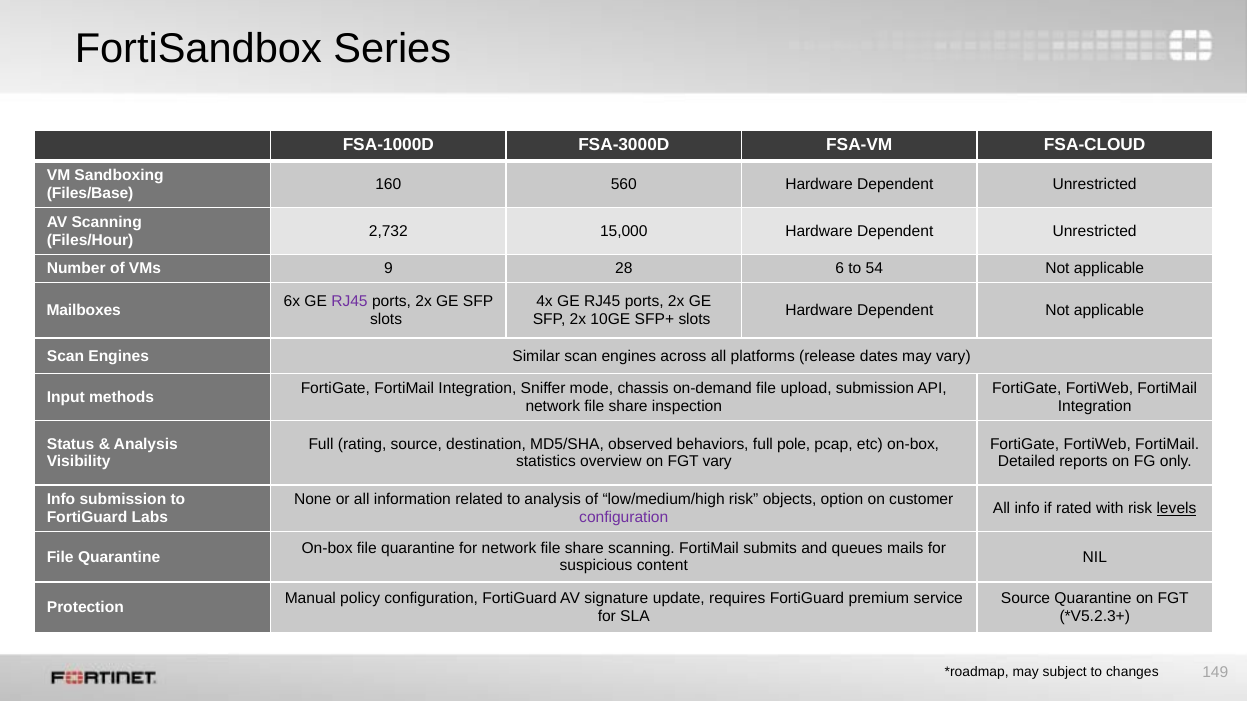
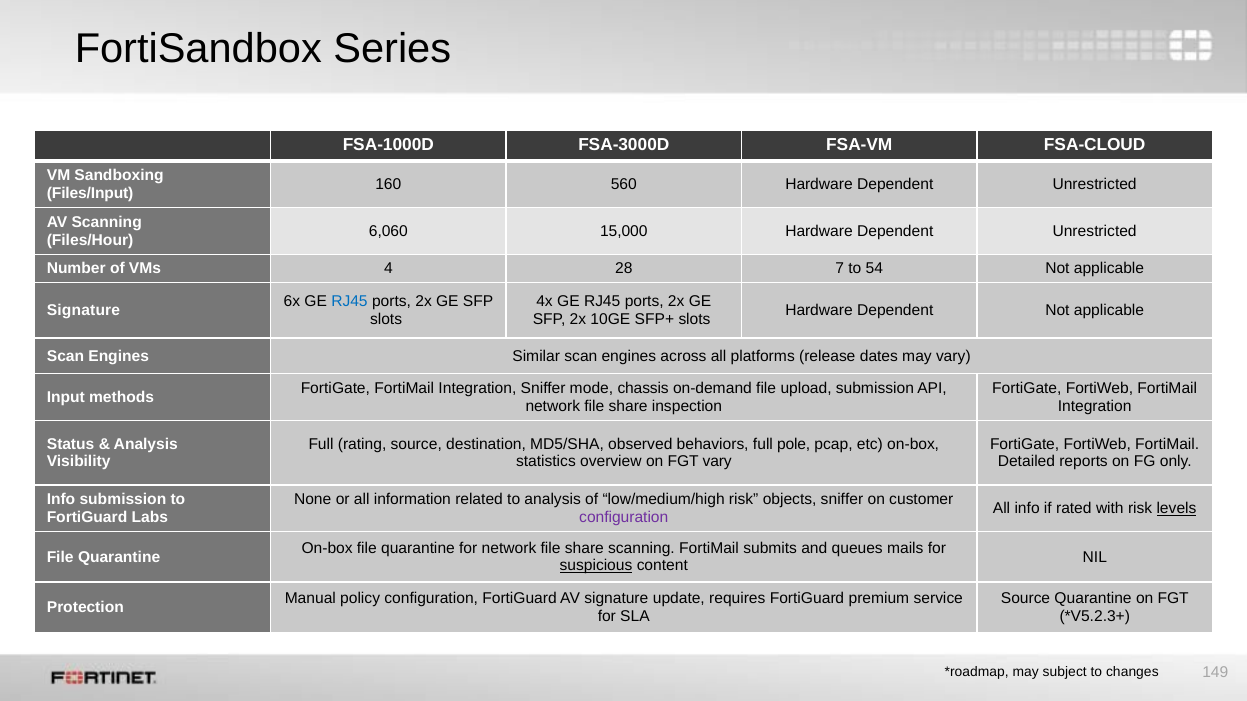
Files/Base: Files/Base -> Files/Input (90, 193)
2,732: 2,732 -> 6,060 (388, 231)
9: 9 -> 4 (388, 269)
6: 6 -> 7 (840, 269)
RJ45 colour: purple -> blue (349, 302)
Mailboxes: Mailboxes -> Signature (84, 311)
objects option: option -> sniffer (842, 500)
suspicious underline: none -> present (596, 566)
